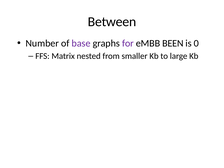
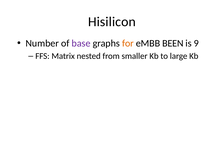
Between: Between -> Hisilicon (112, 22)
for colour: purple -> orange (128, 43)
0: 0 -> 9 (196, 43)
